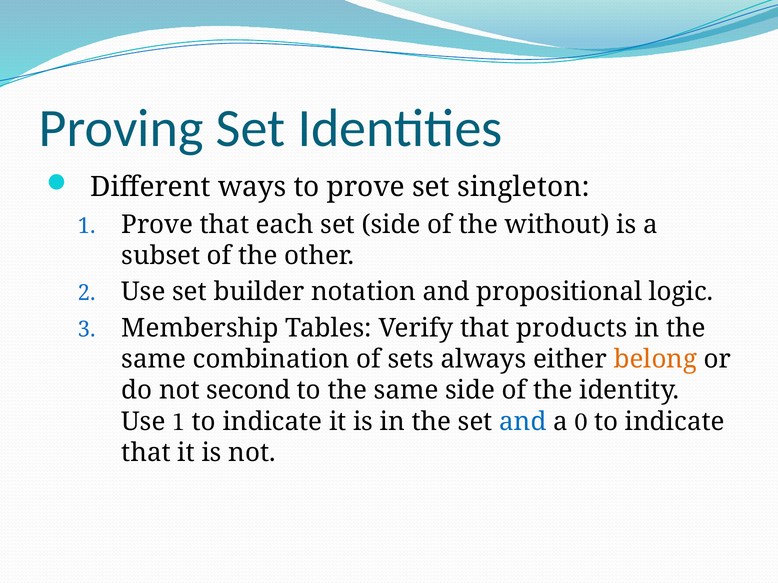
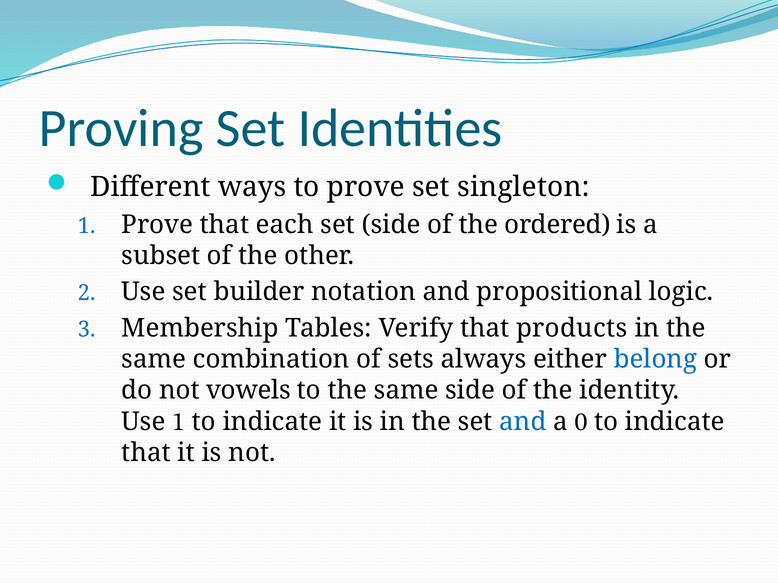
without: without -> ordered (557, 225)
belong colour: orange -> blue (655, 360)
second: second -> vowels (248, 391)
